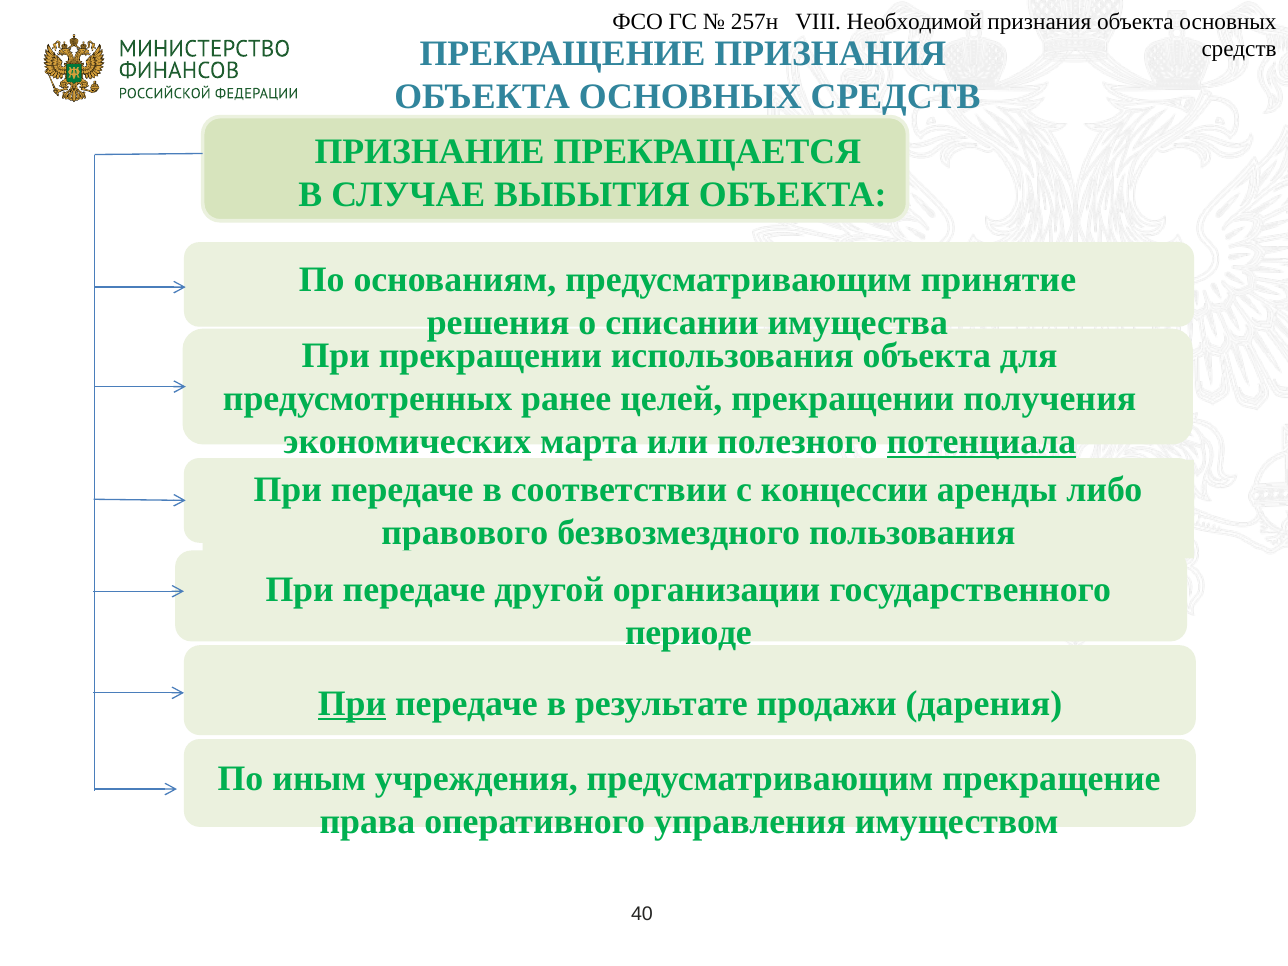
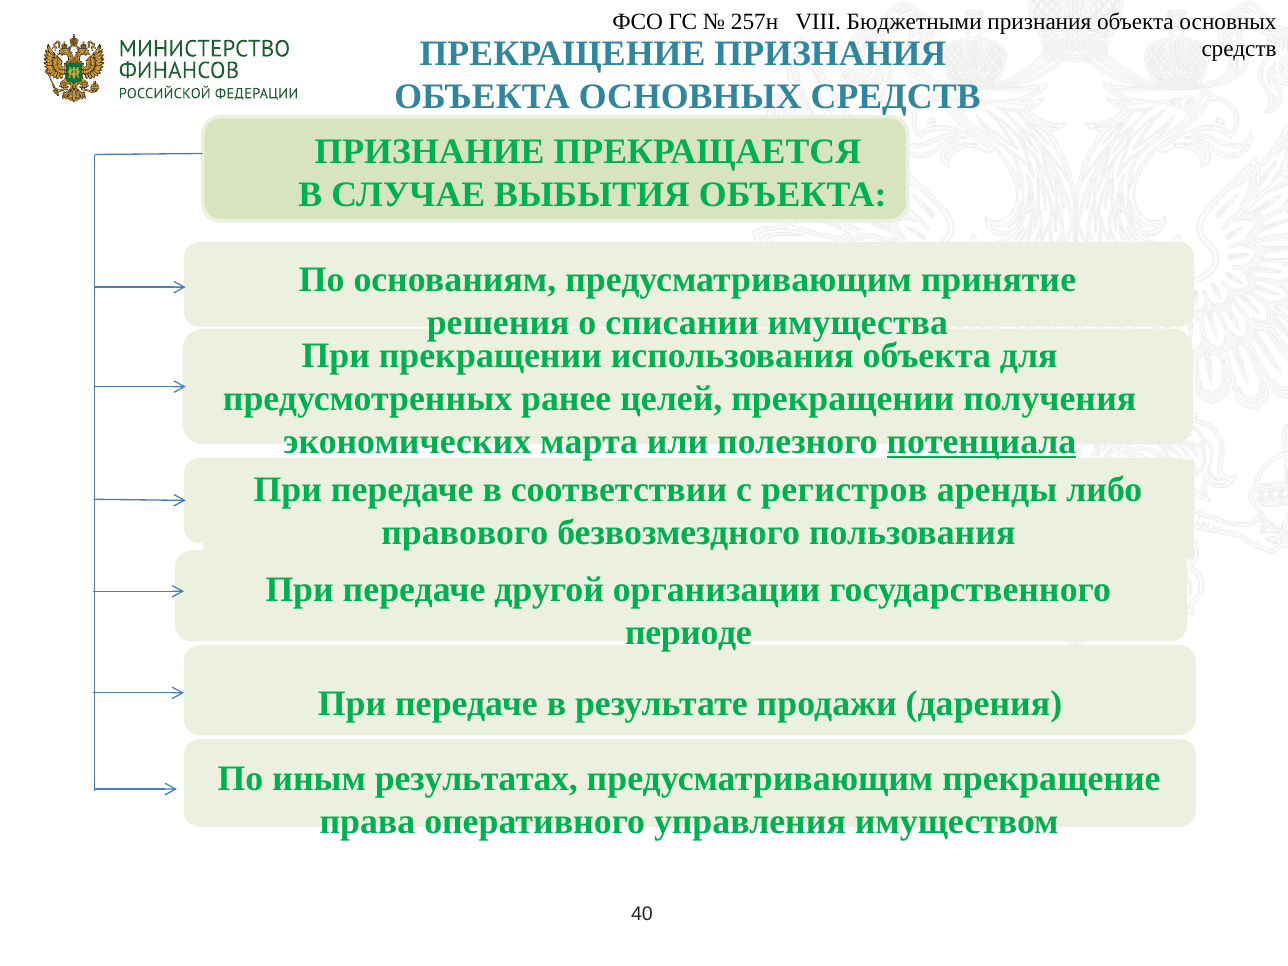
Необходимой: Необходимой -> Бюджетными (914, 21)
концессии: концессии -> регистров (844, 490)
При underline: present -> none (352, 703)
учреждения: учреждения -> результатах (476, 779)
